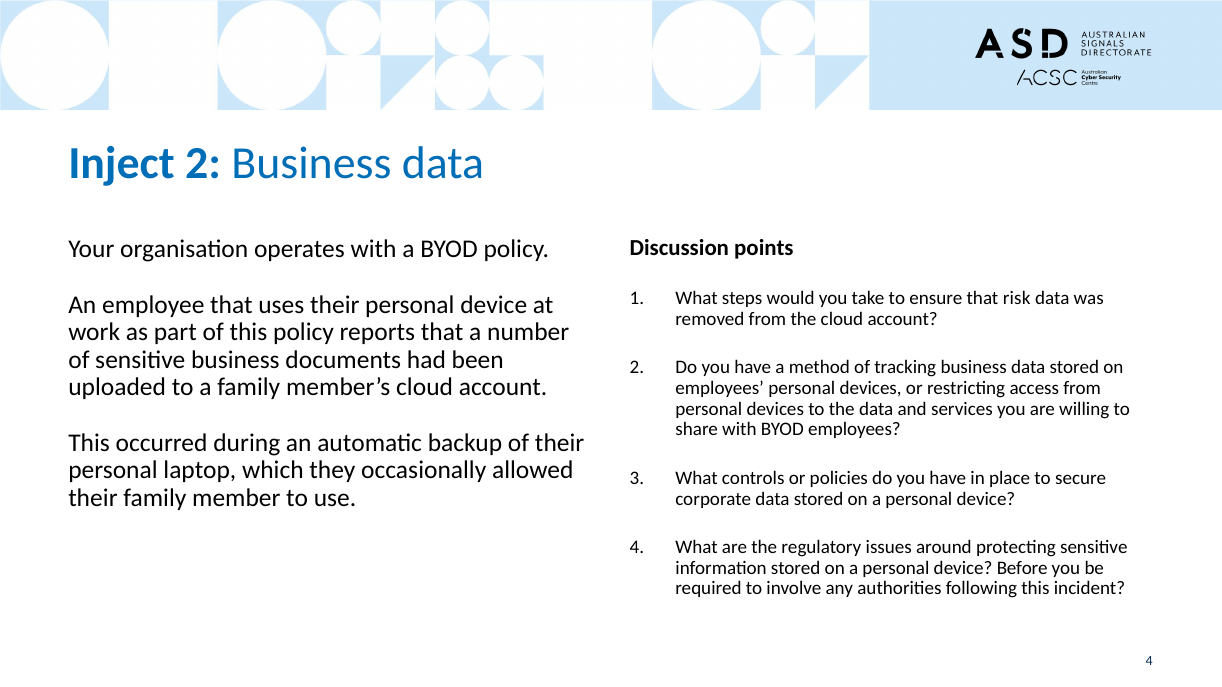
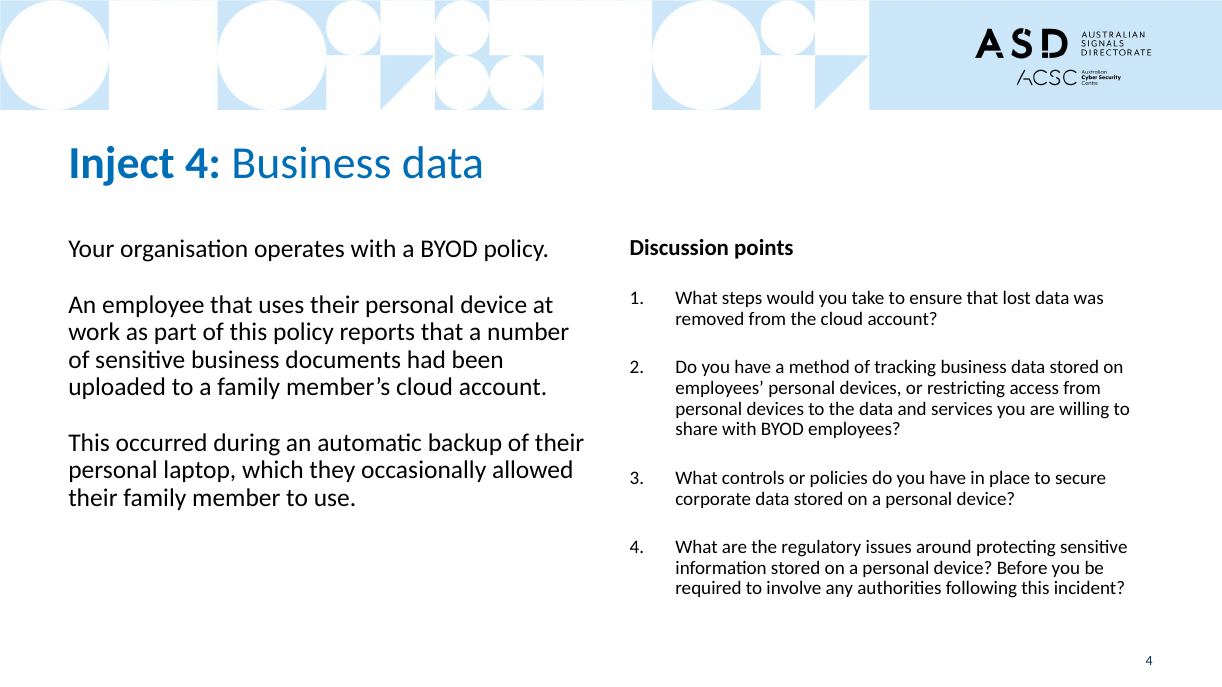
Inject 2: 2 -> 4 (203, 163)
risk: risk -> lost (1017, 299)
